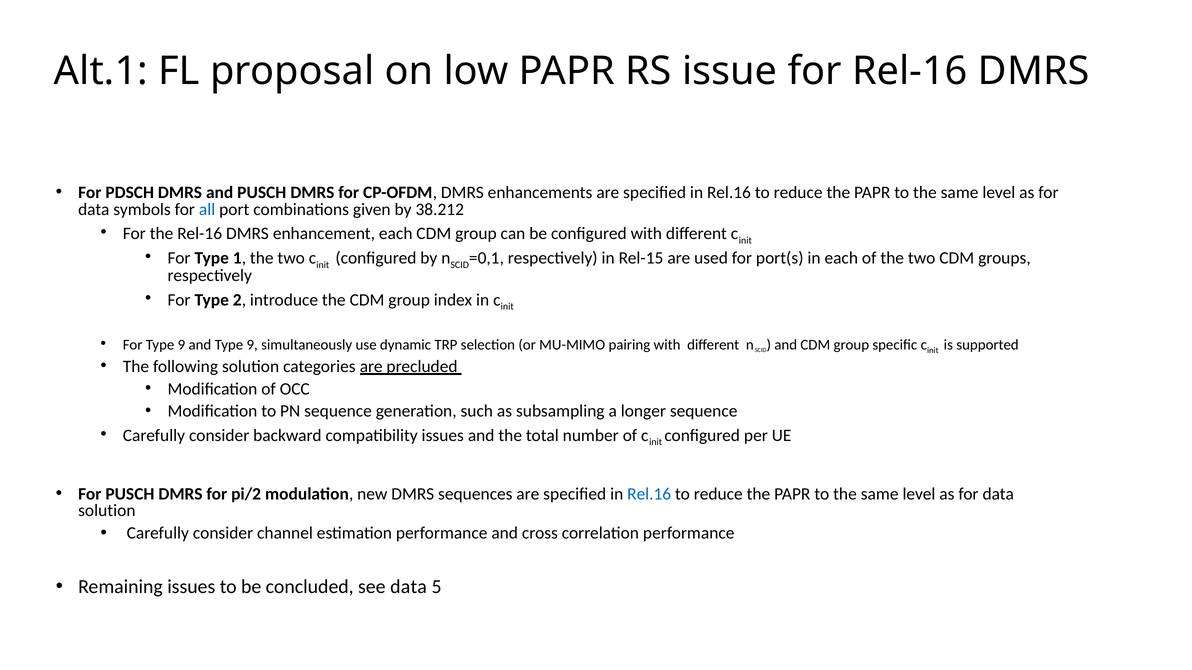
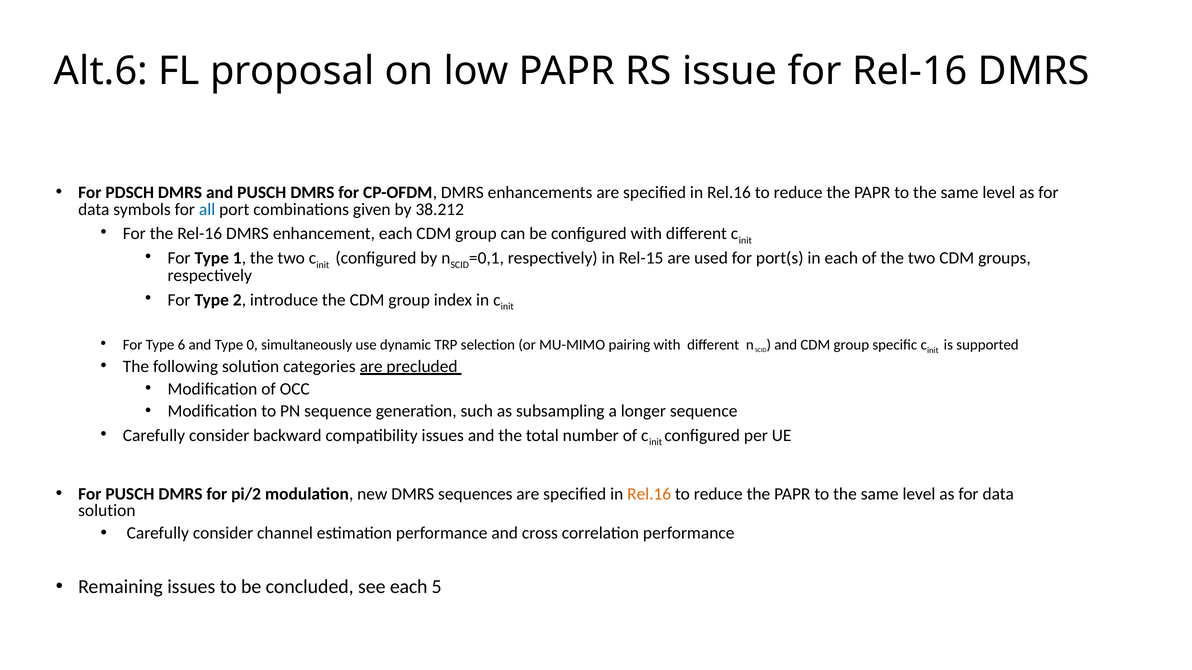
Alt.1: Alt.1 -> Alt.6 (101, 71)
For Type 9: 9 -> 6 (182, 345)
and Type 9: 9 -> 0 (252, 345)
Rel.16 colour: blue -> orange (649, 494)
see data: data -> each (409, 587)
